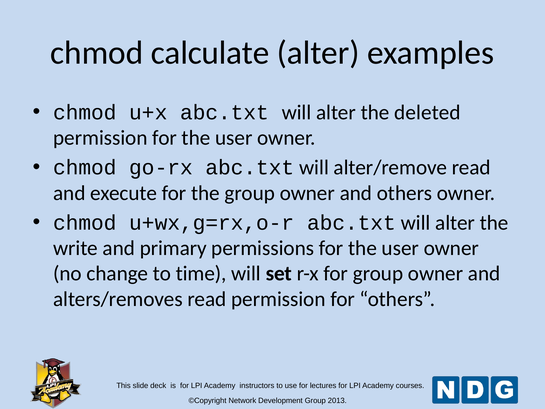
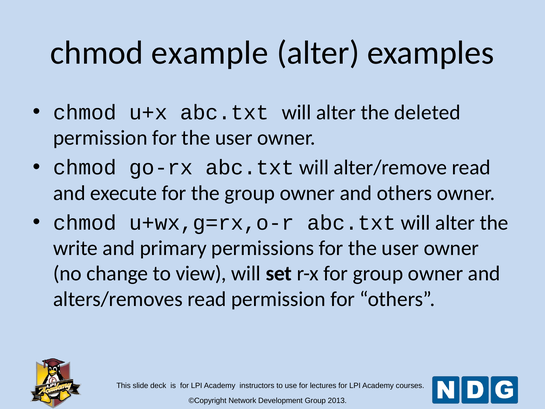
calculate: calculate -> example (210, 53)
time: time -> view (201, 273)
